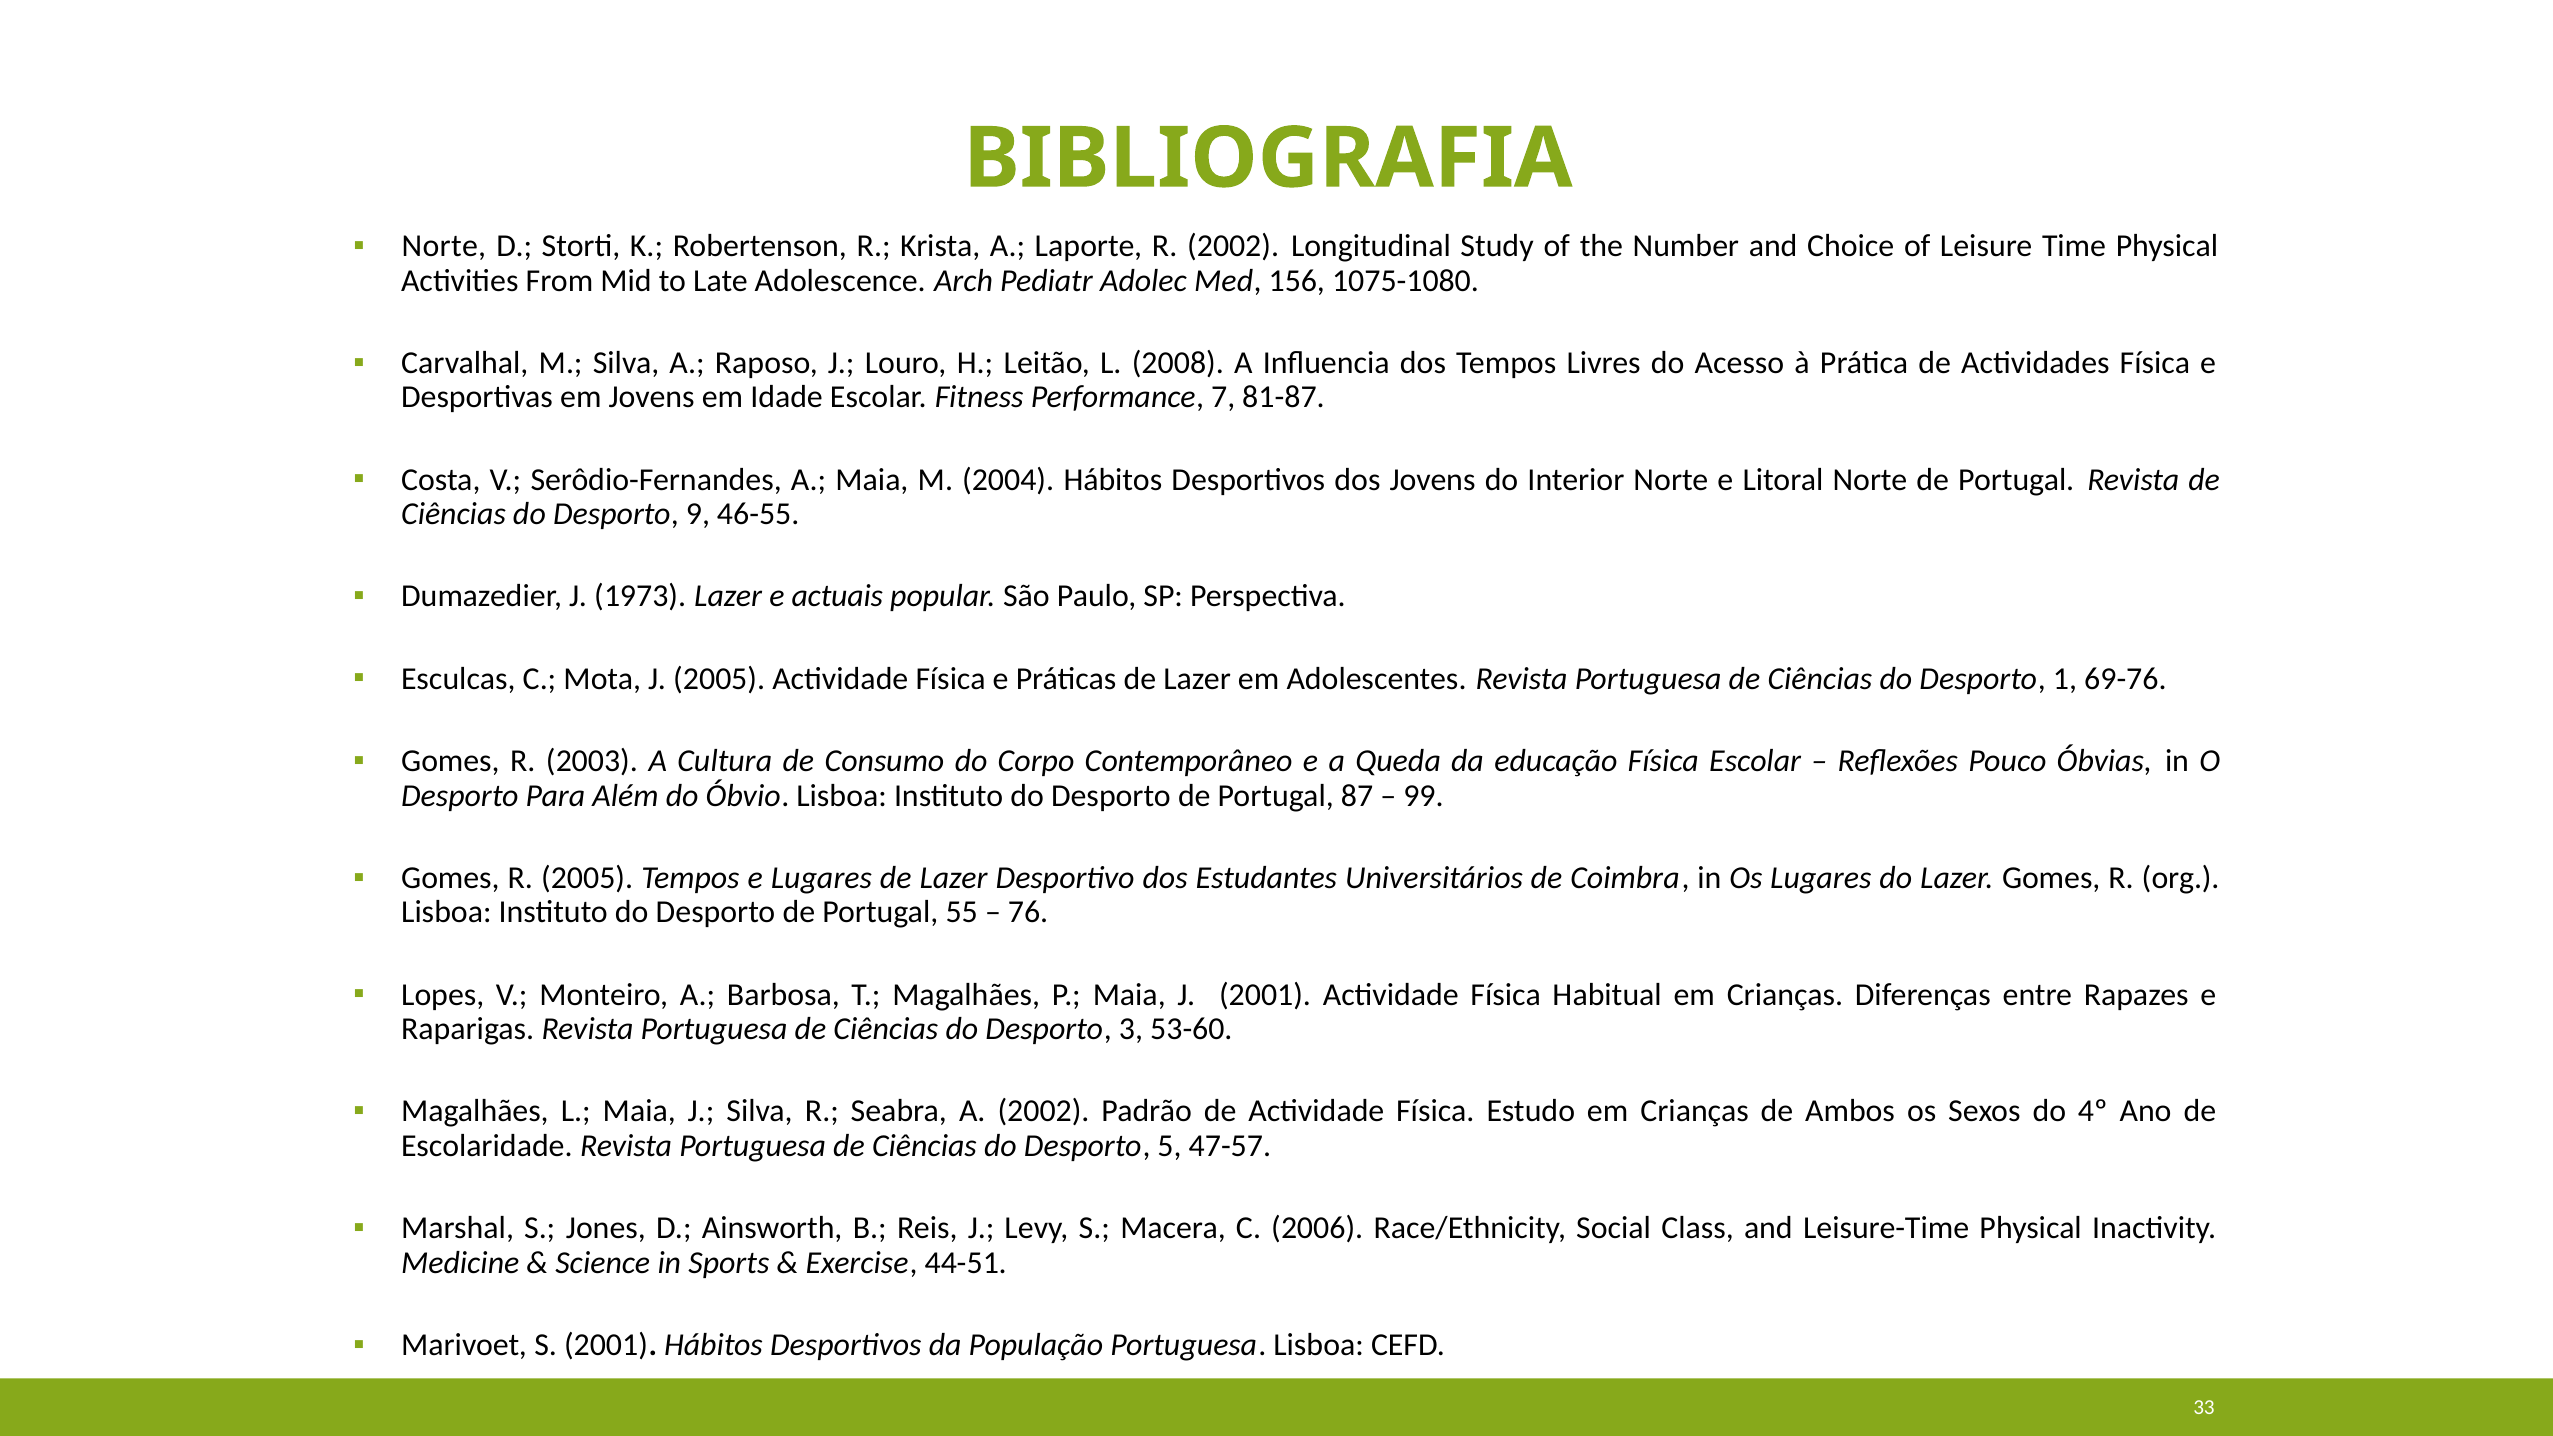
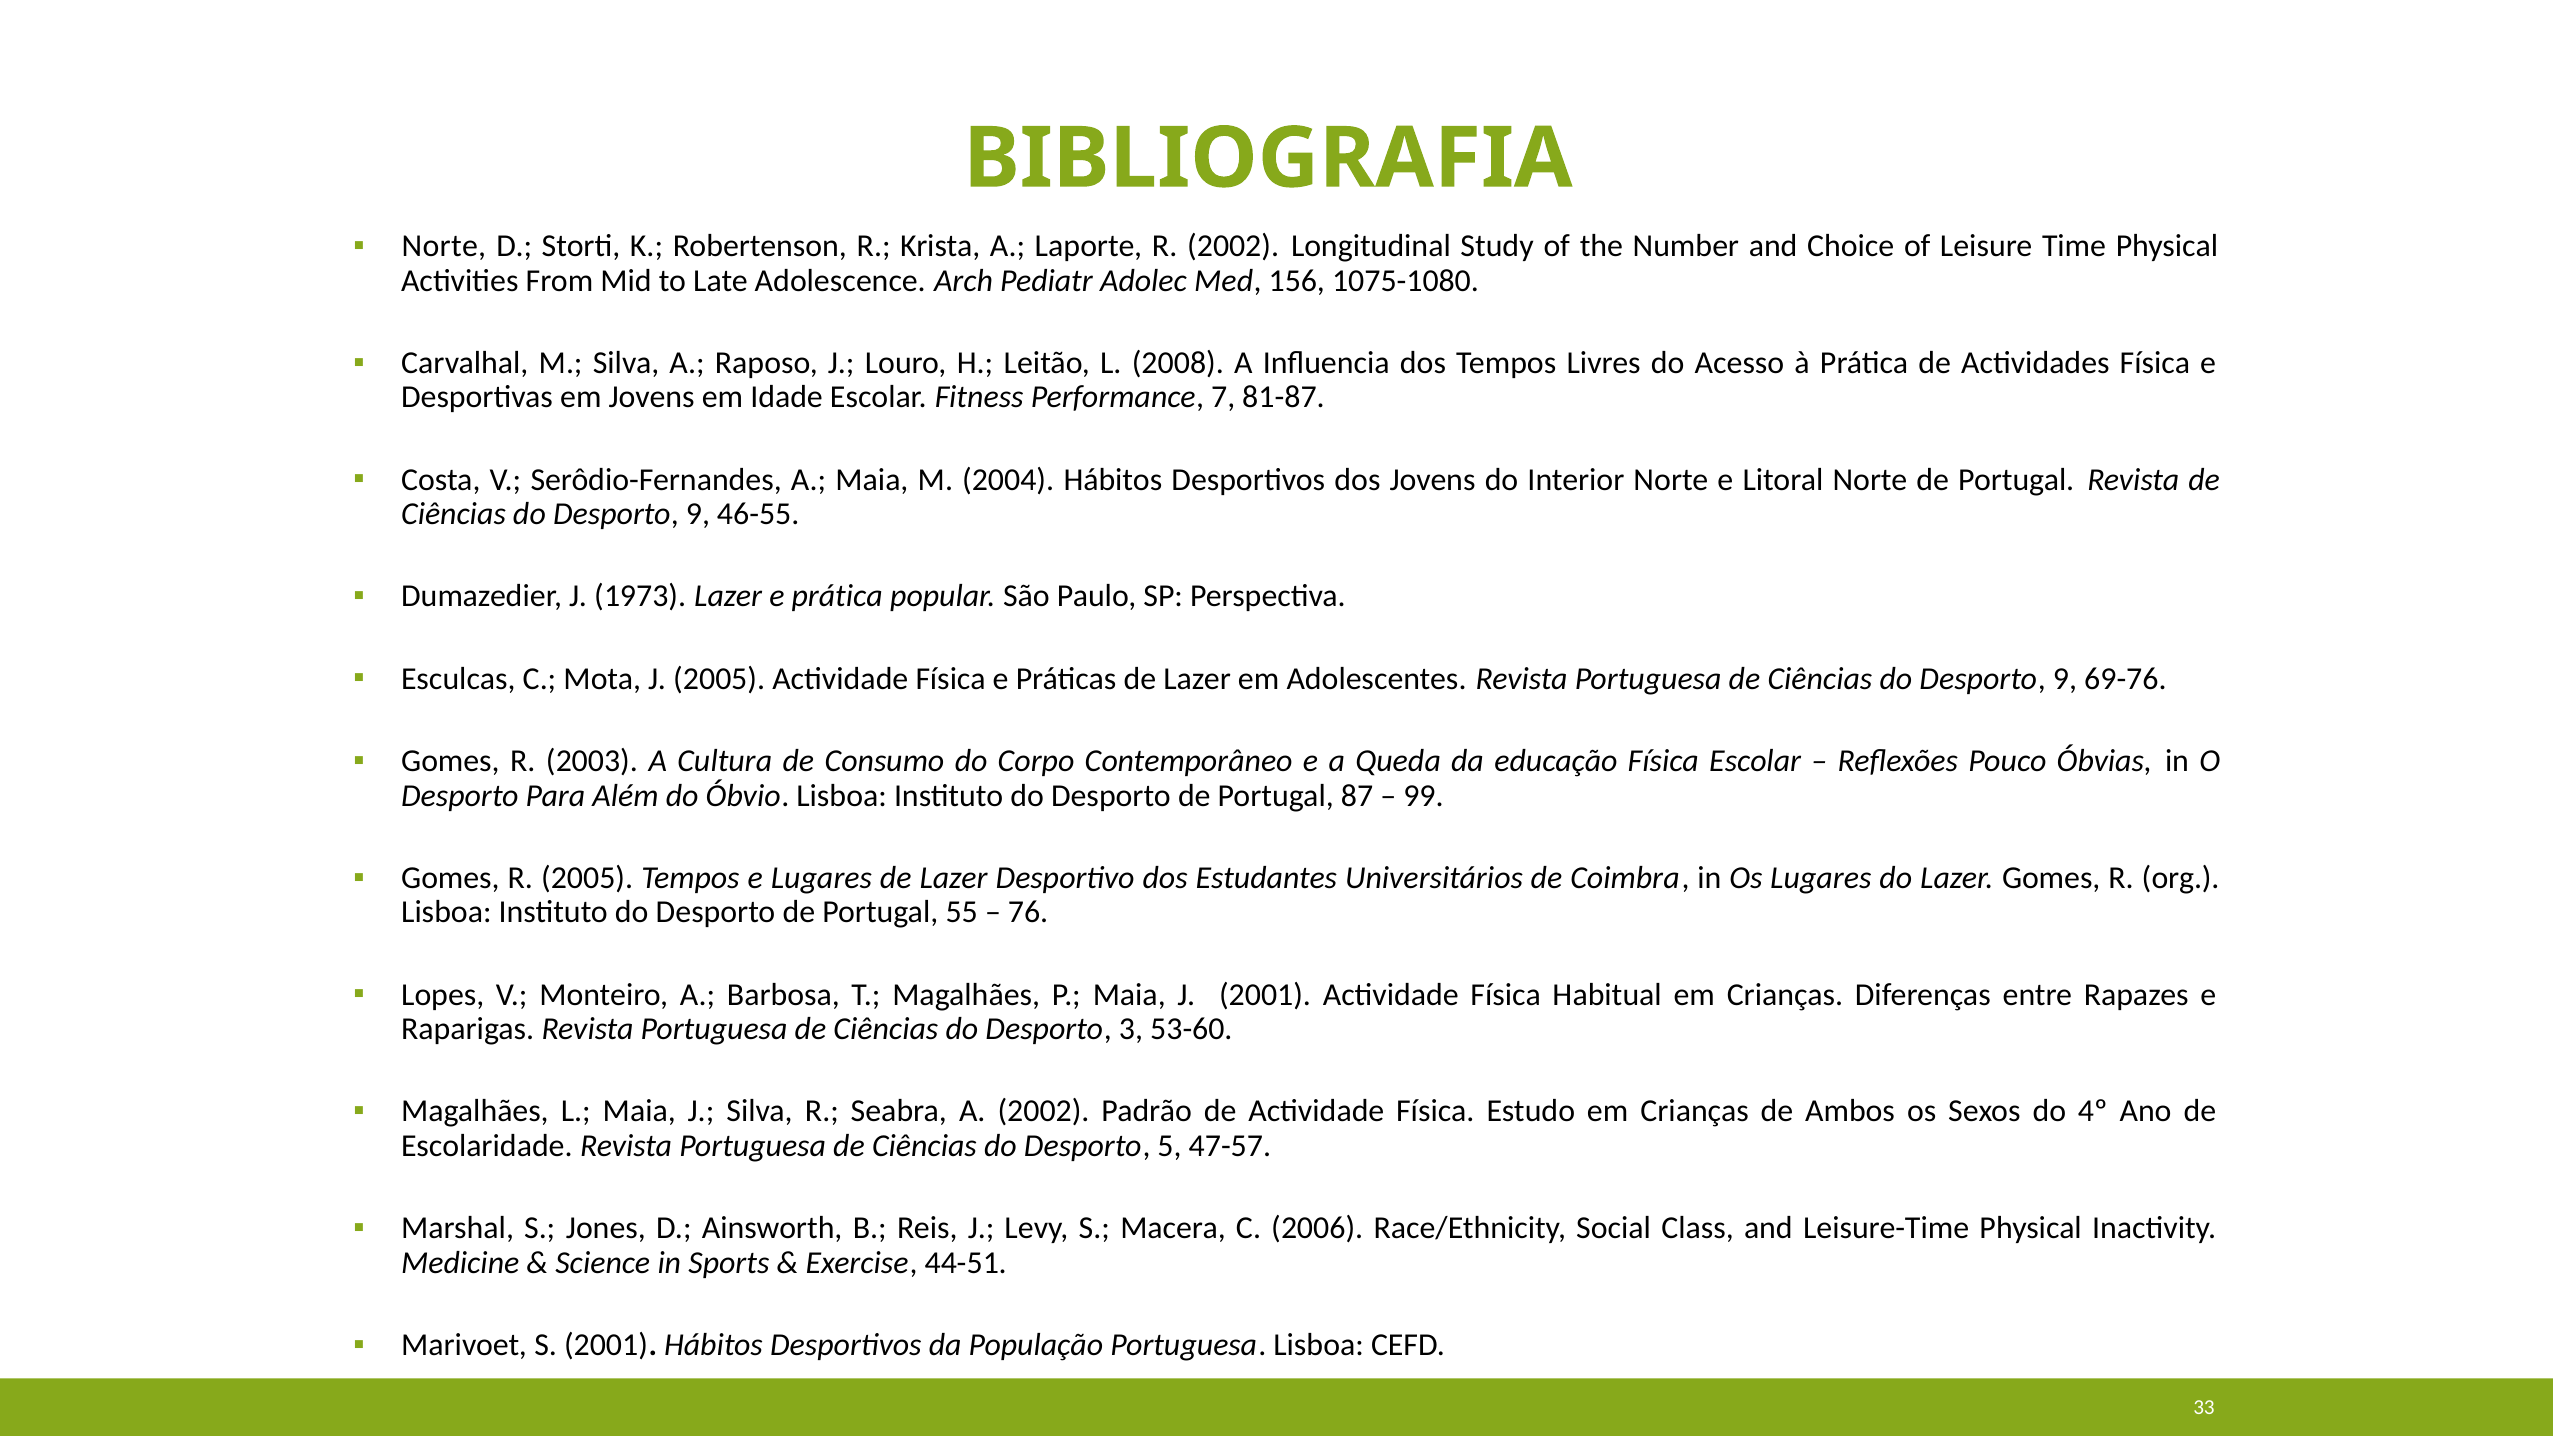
e actuais: actuais -> prática (837, 596)
1: 1 -> 9 (2065, 679)
